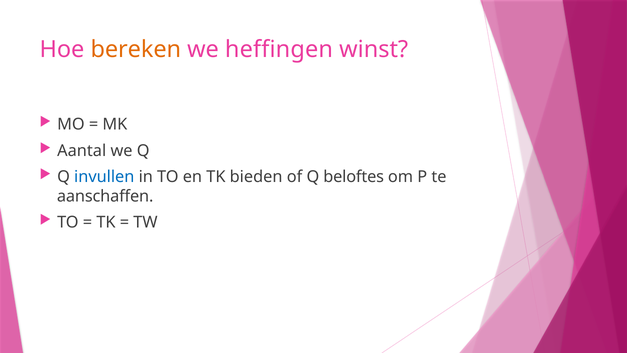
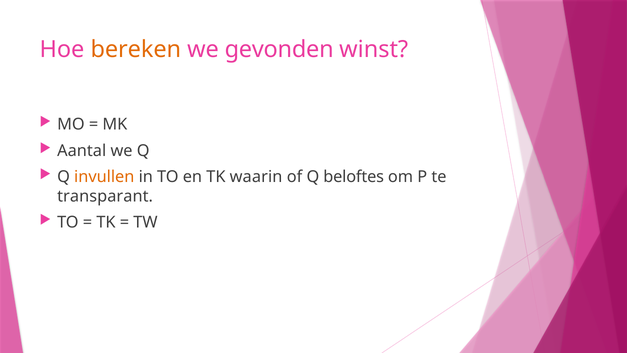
heffingen: heffingen -> gevonden (279, 49)
invullen colour: blue -> orange (104, 177)
bieden: bieden -> waarin (256, 177)
aanschaffen: aanschaffen -> transparant (105, 196)
